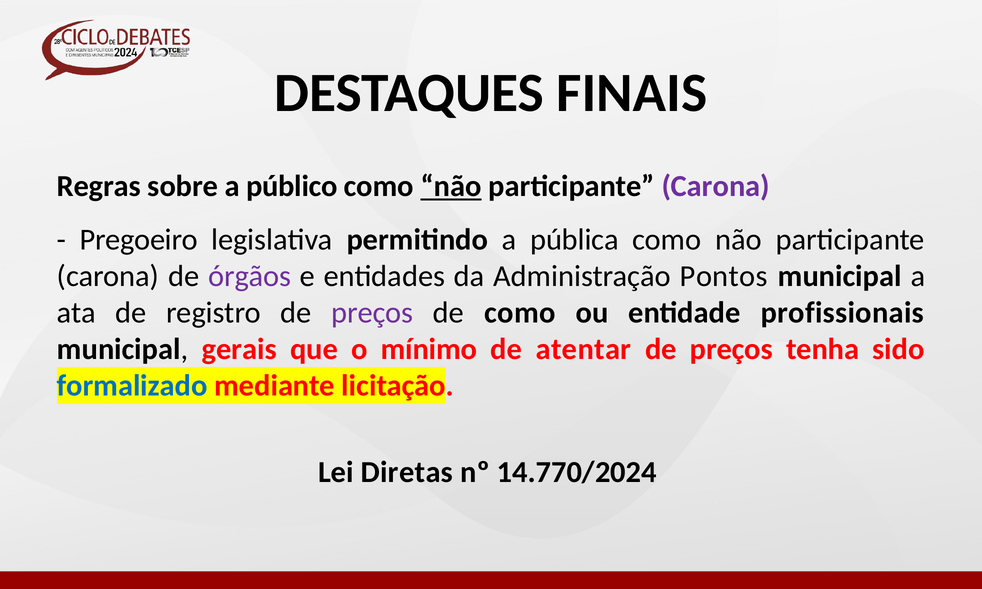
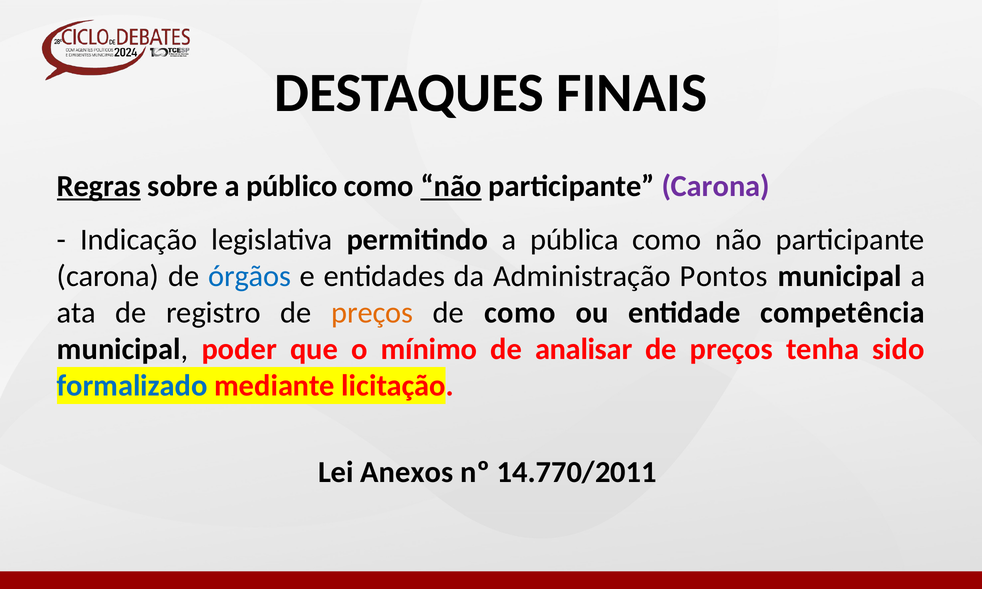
Regras underline: none -> present (99, 186)
Pregoeiro: Pregoeiro -> Indicação (139, 240)
órgãos colour: purple -> blue (250, 276)
preços colour: purple -> orange (372, 313)
profissionais: profissionais -> competência (842, 313)
gerais: gerais -> poder (239, 349)
atentar: atentar -> analisar (584, 349)
Diretas: Diretas -> Anexos (407, 472)
14.770/2024: 14.770/2024 -> 14.770/2011 (577, 472)
